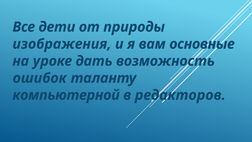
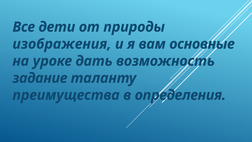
ошибок: ошибок -> задание (40, 78)
компьютерной: компьютерной -> преимущества (66, 95)
редакторов: редакторов -> определения (180, 95)
